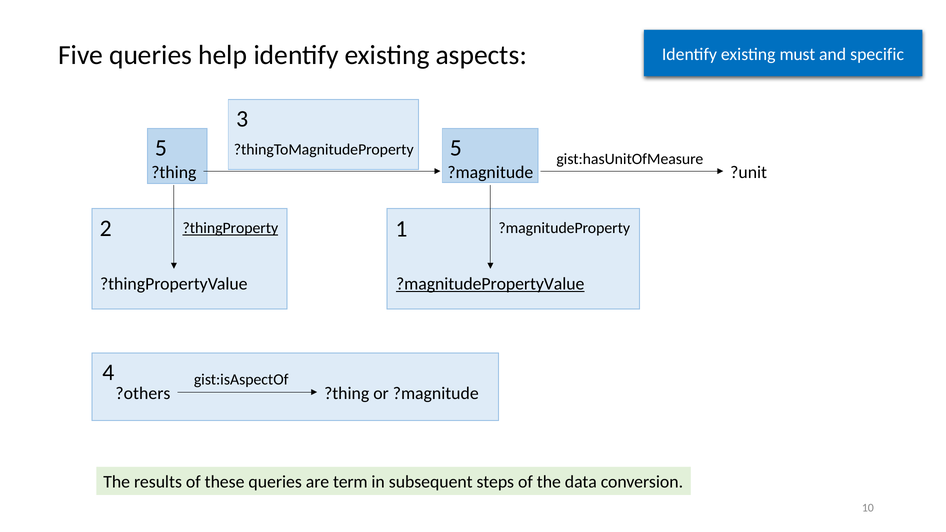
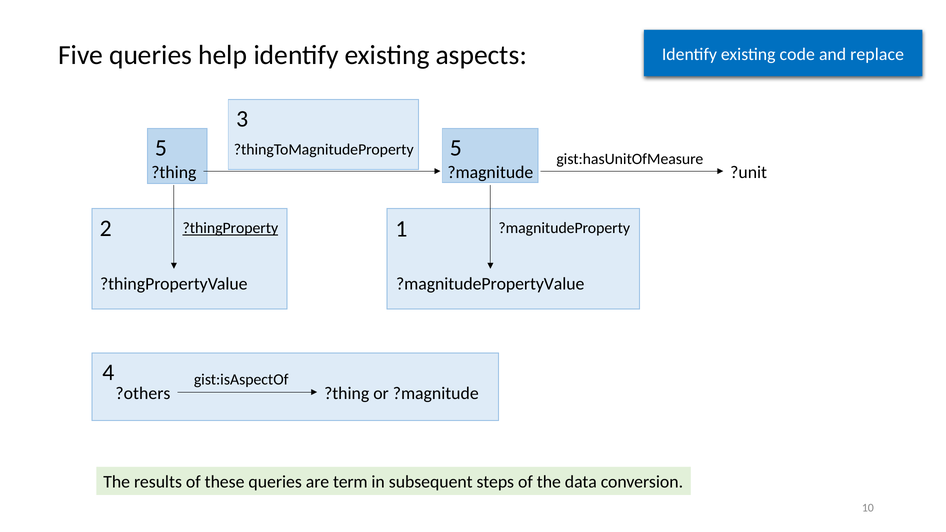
must: must -> code (797, 54)
specific: specific -> replace (877, 54)
?magnitudePropertyValue underline: present -> none (490, 284)
